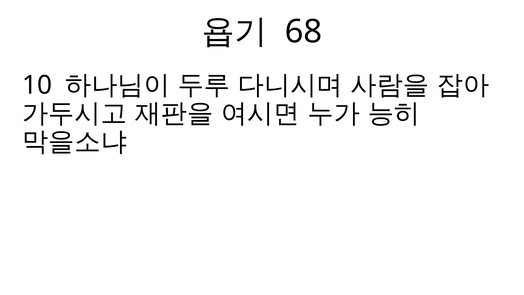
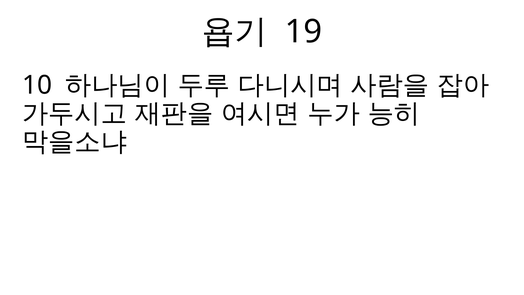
68: 68 -> 19 (304, 32)
